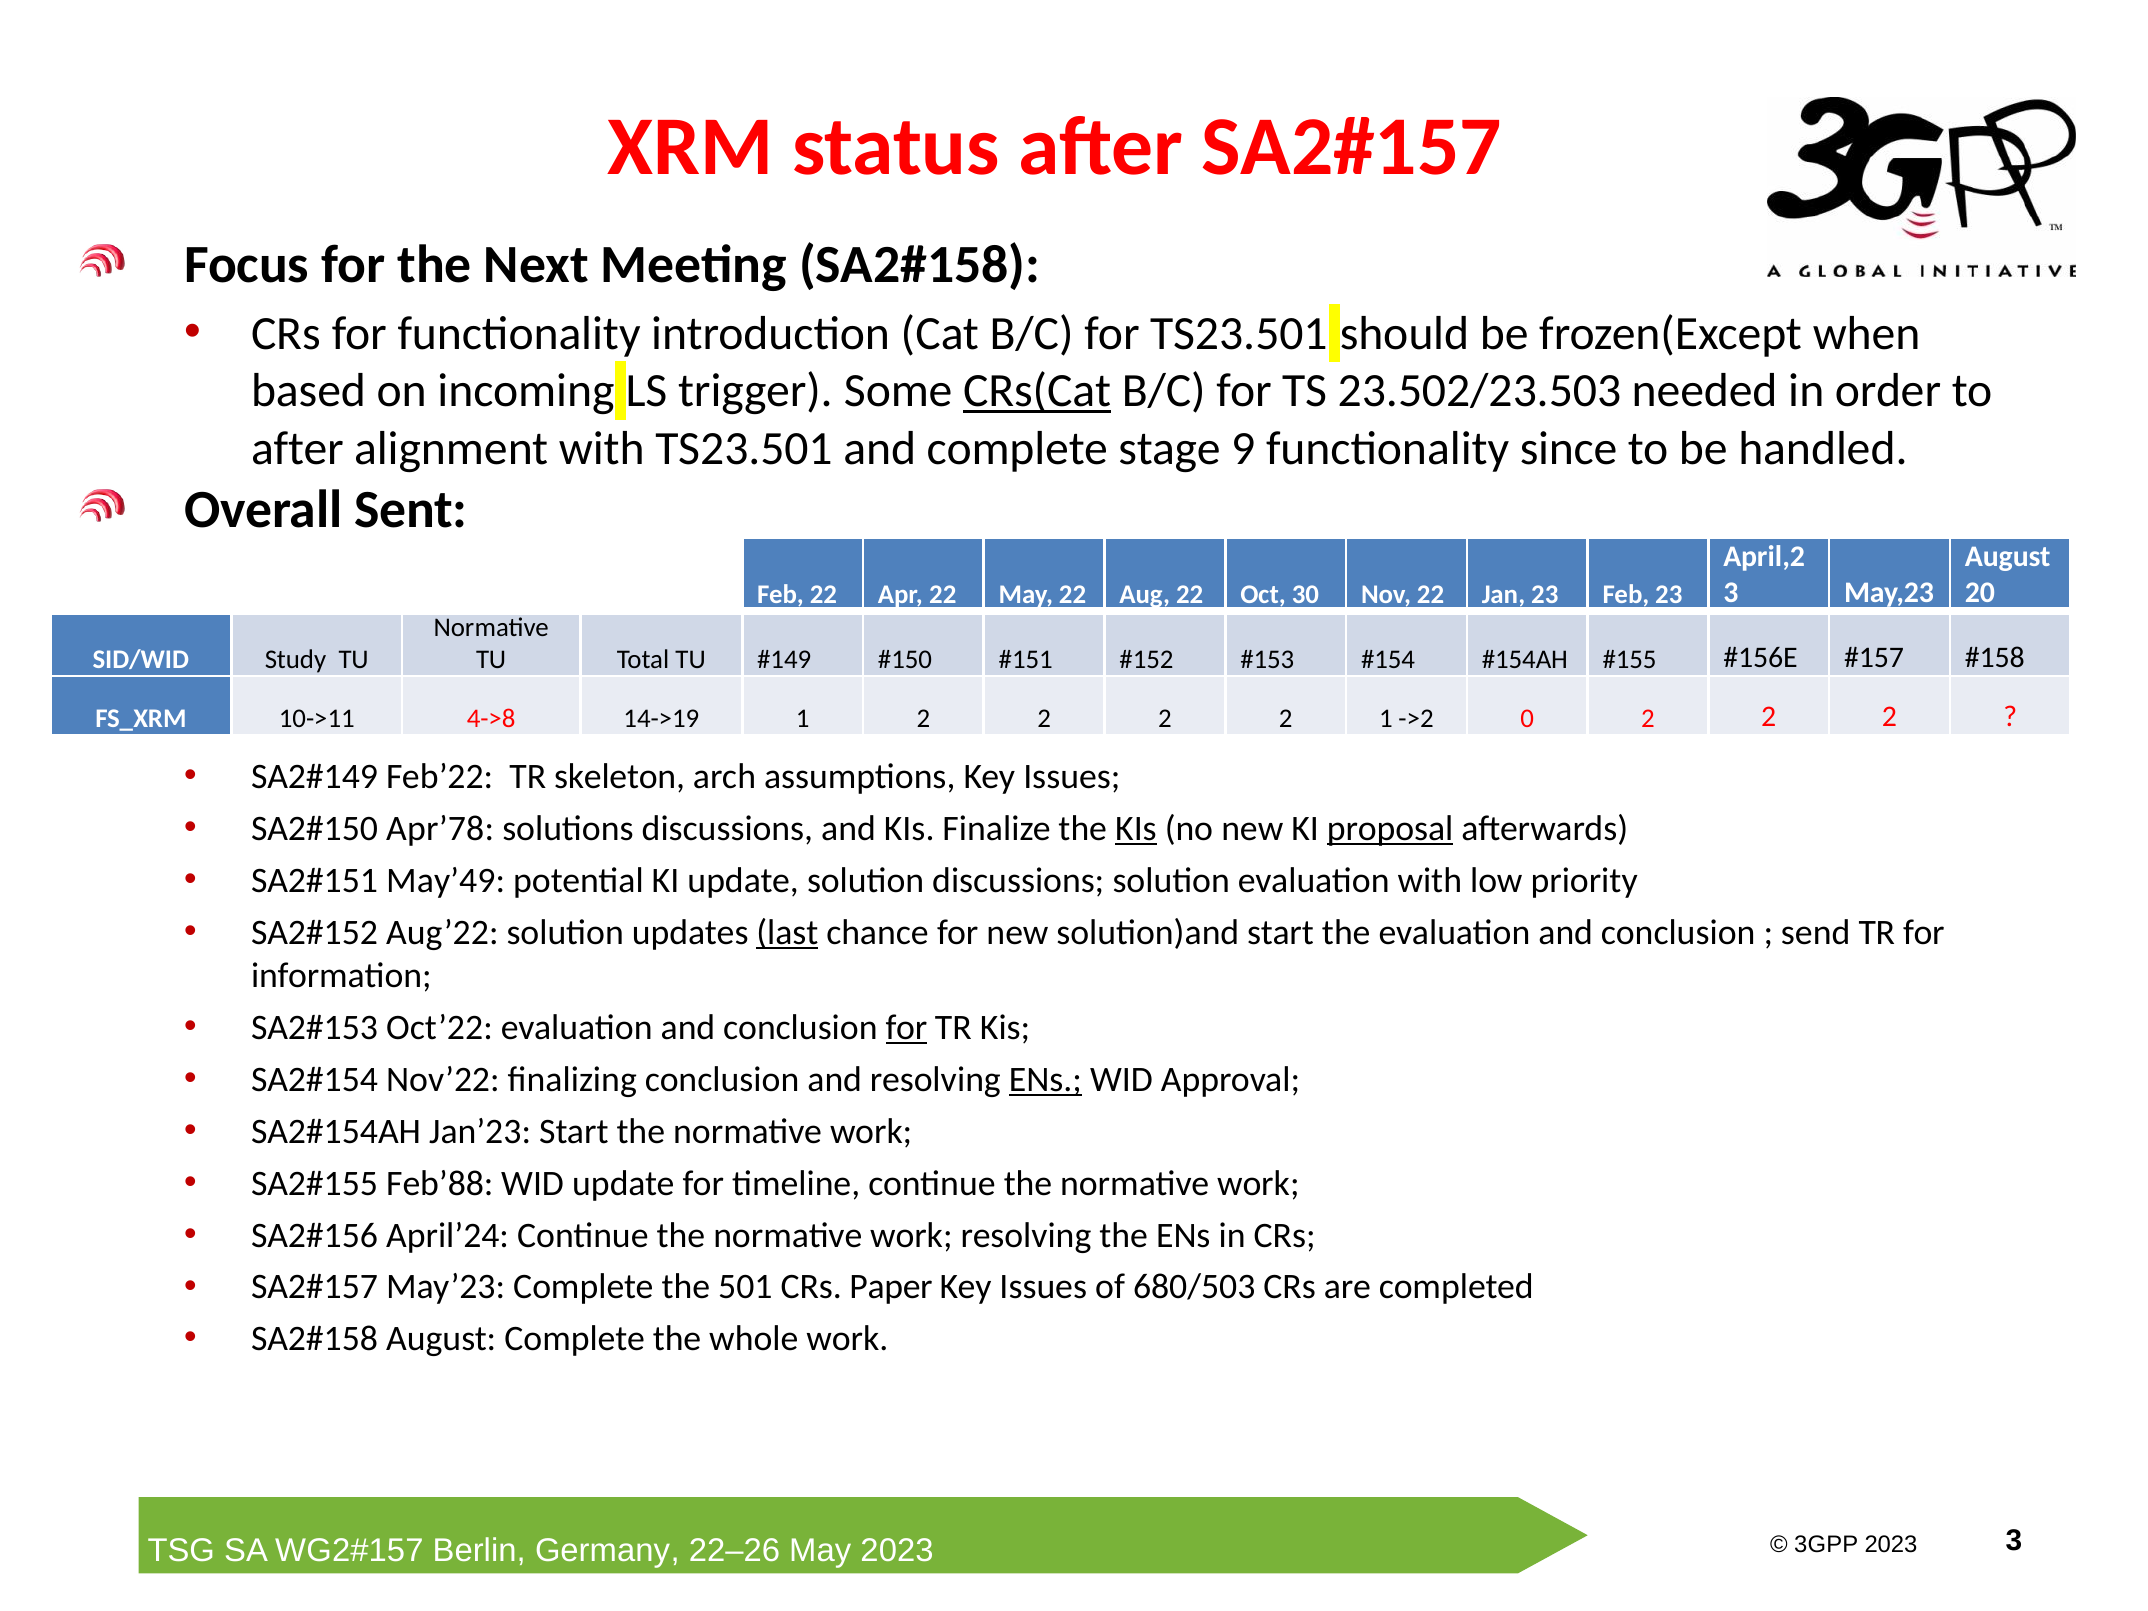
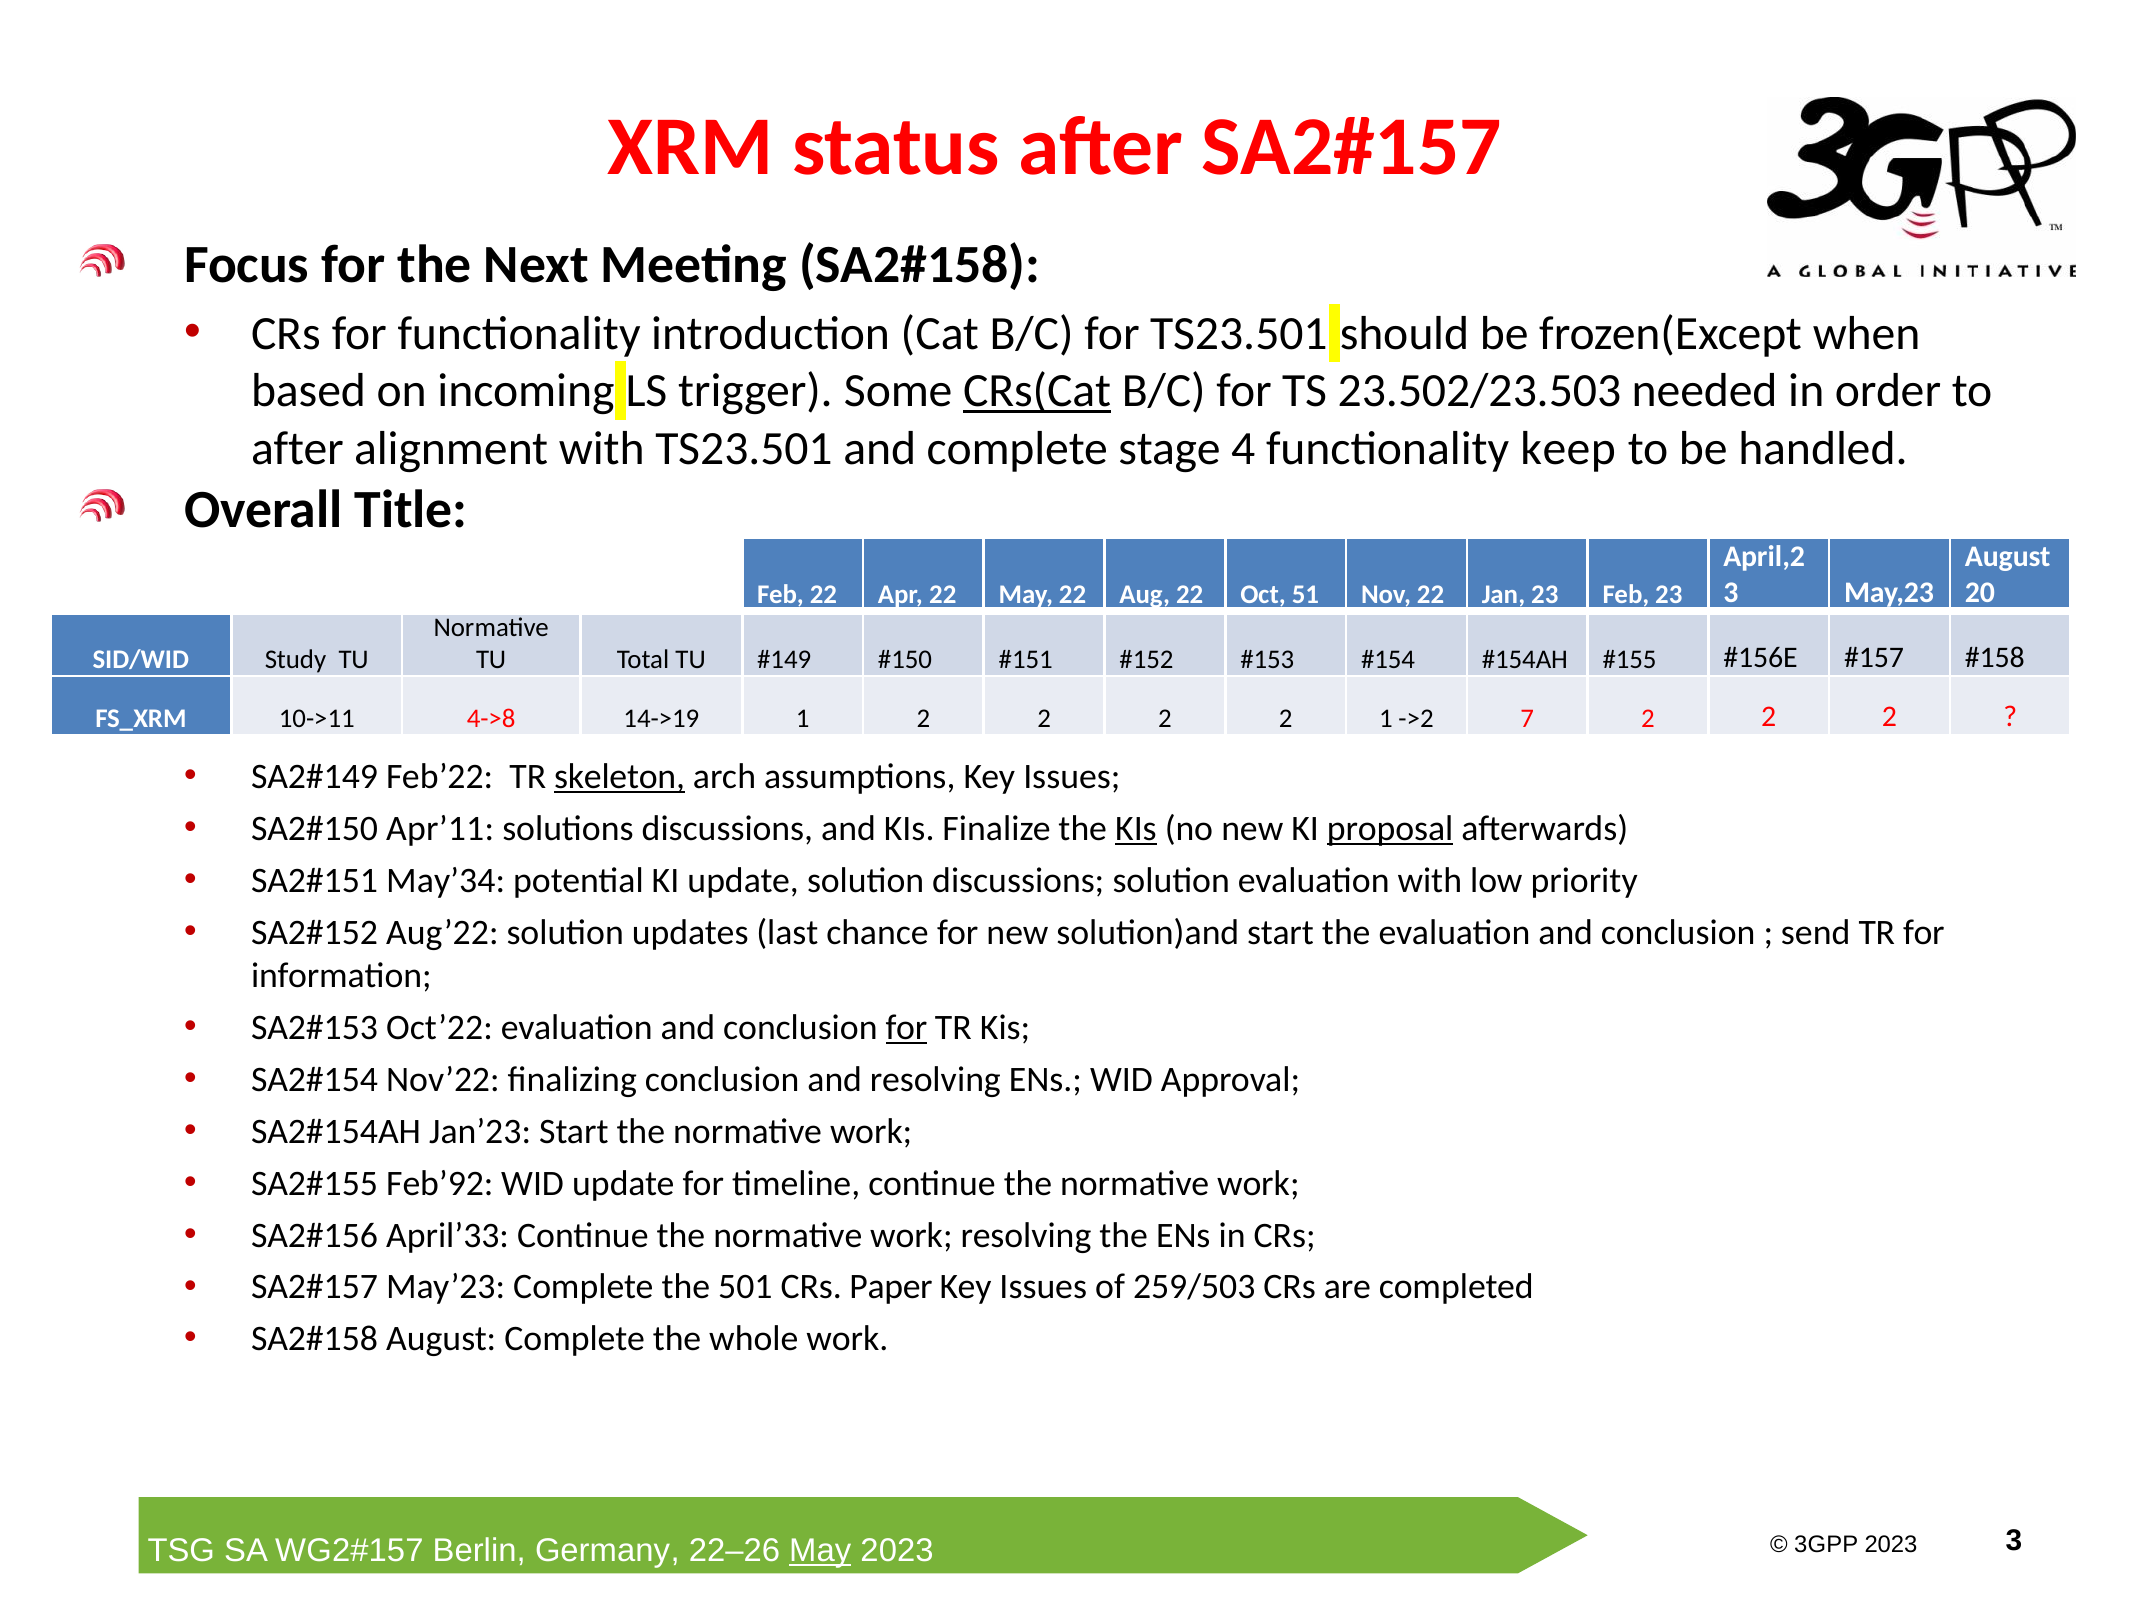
9: 9 -> 4 (1243, 448)
since: since -> keep (1568, 448)
Sent: Sent -> Title (411, 510)
30: 30 -> 51 (1305, 595)
0: 0 -> 7 (1527, 719)
skeleton underline: none -> present (620, 777)
Apr’78: Apr’78 -> Apr’11 (440, 829)
May’49: May’49 -> May’34 (446, 881)
last underline: present -> none (787, 933)
ENs underline: present -> none (1045, 1079)
Feb’88: Feb’88 -> Feb’92 (440, 1183)
April’24: April’24 -> April’33 (448, 1235)
680/503: 680/503 -> 259/503 (1194, 1287)
May underline: none -> present (820, 1551)
